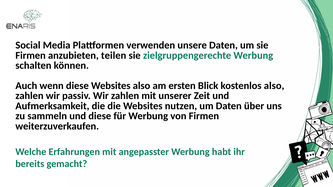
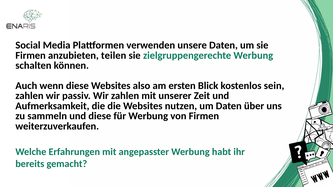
kostenlos also: also -> sein (274, 86)
